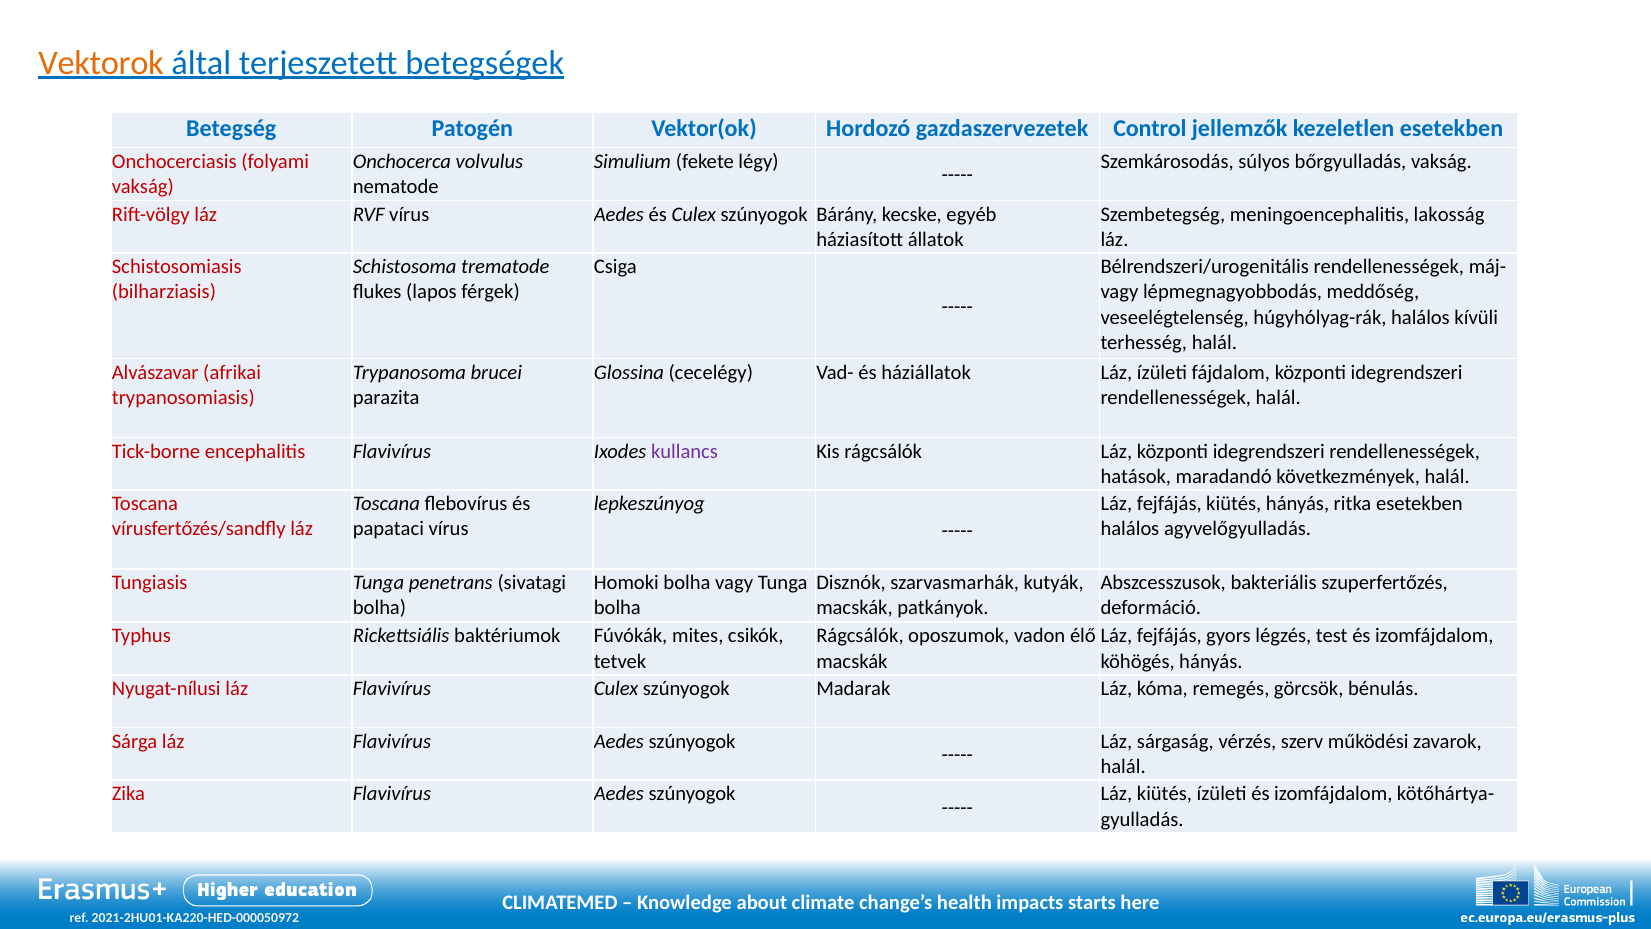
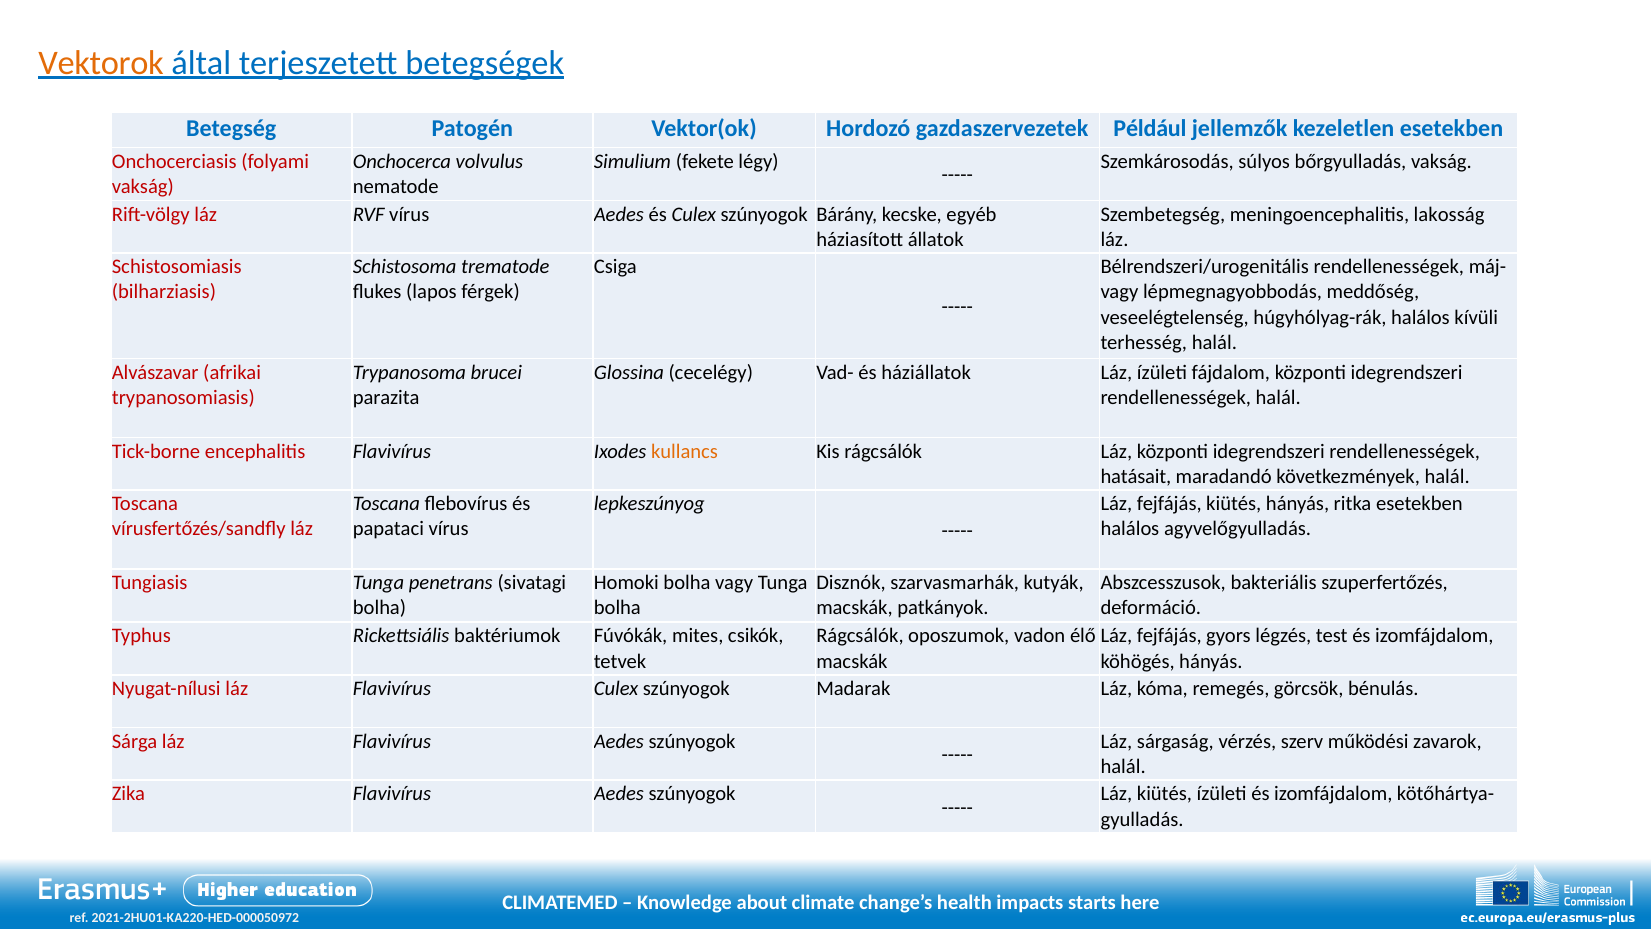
Control: Control -> Például (1150, 128)
kullancs colour: purple -> orange (684, 451)
hatások: hatások -> hatásait (1136, 476)
